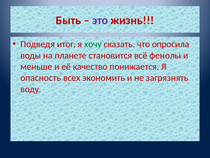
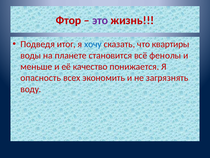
Быть: Быть -> Фтор (69, 20)
хочу colour: green -> blue (93, 44)
опросила: опросила -> квартиры (171, 44)
